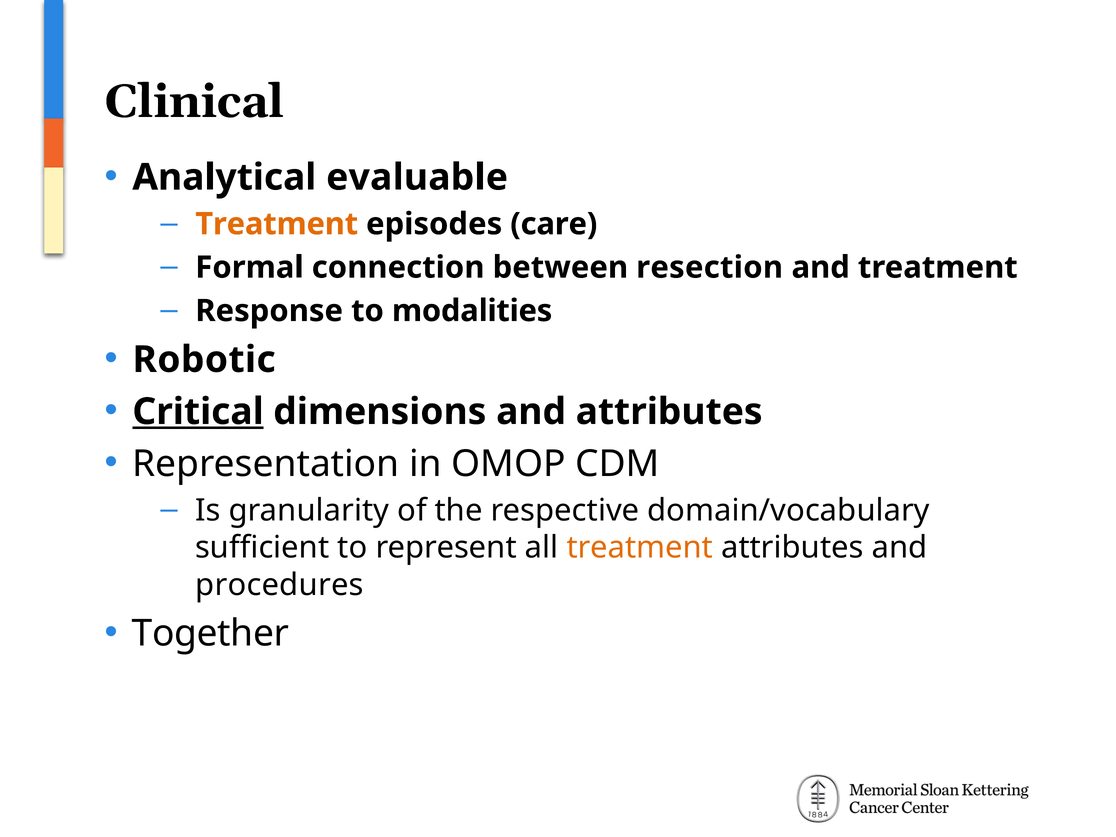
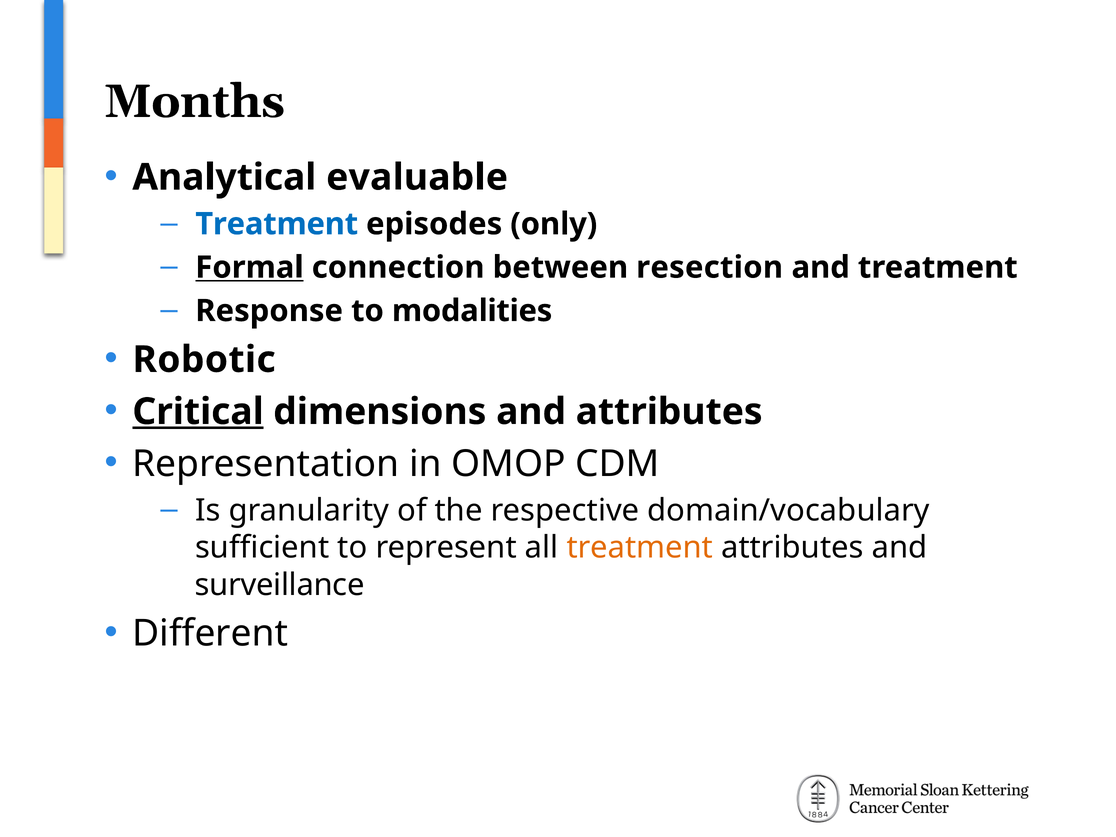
Clinical: Clinical -> Months (194, 102)
Treatment colour: orange -> blue (277, 224)
care: care -> only (554, 224)
Formal underline: none -> present (249, 267)
procedures: procedures -> surveillance (280, 585)
Together: Together -> Different (210, 634)
